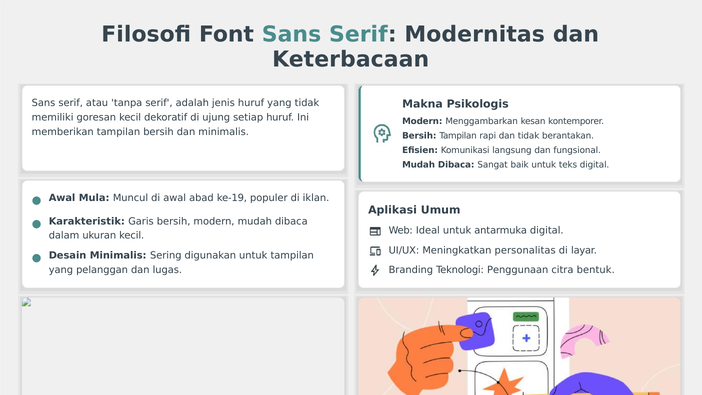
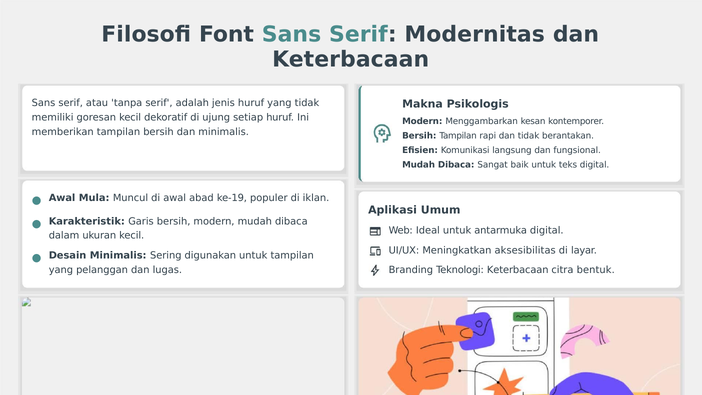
personalitas: personalitas -> aksesibilitas (525, 250)
Teknologi Penggunaan: Penggunaan -> Keterbacaan (518, 270)
